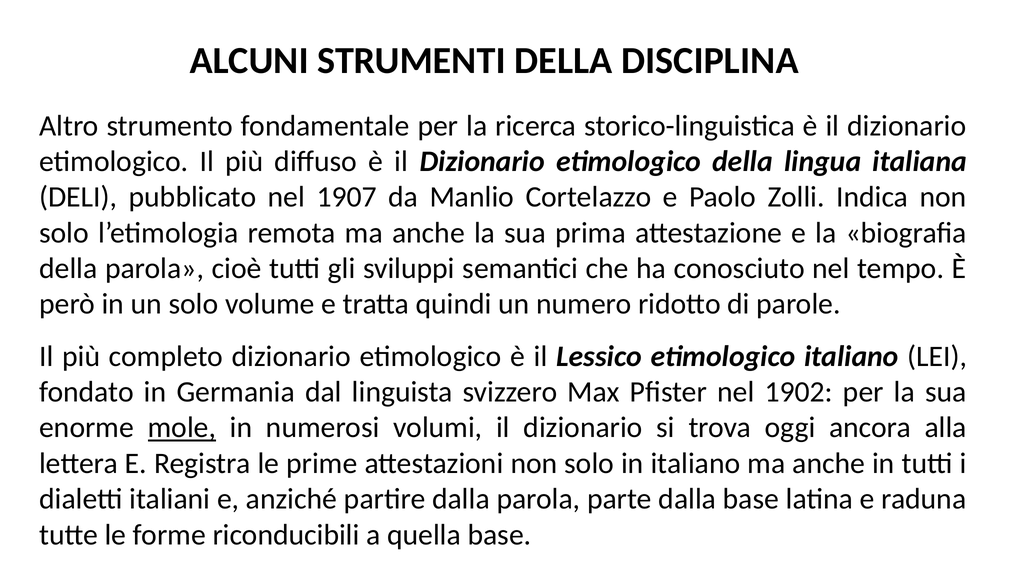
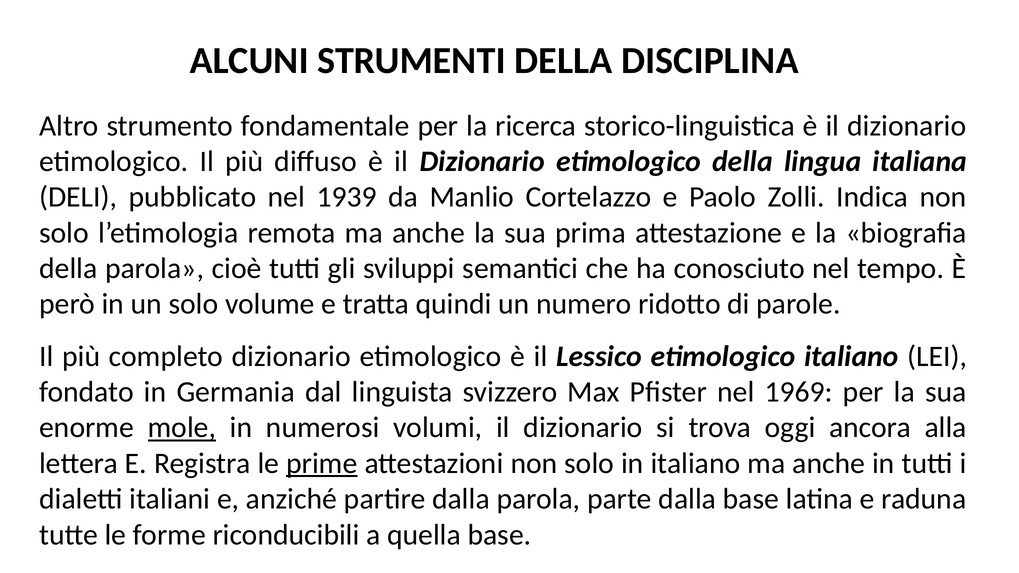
1907: 1907 -> 1939 (347, 197)
1902: 1902 -> 1969 (799, 392)
prime underline: none -> present (322, 464)
